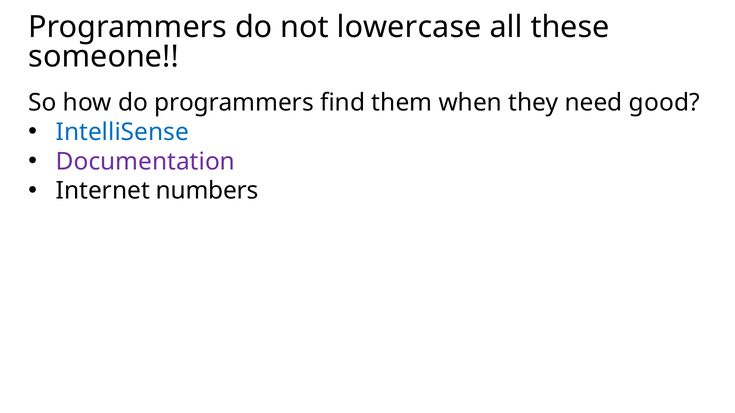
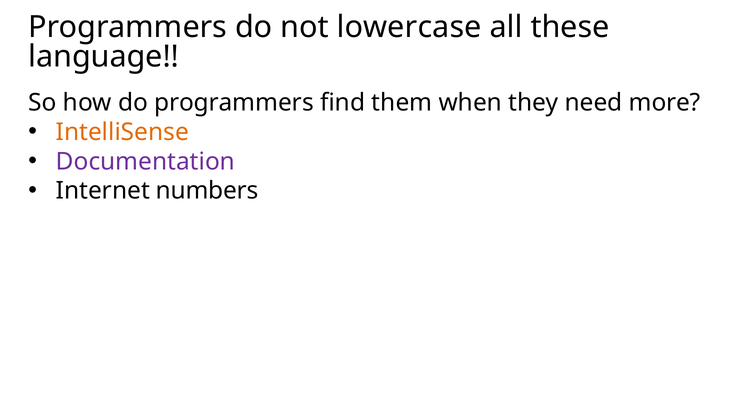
someone: someone -> language (104, 57)
good: good -> more (665, 103)
IntelliSense colour: blue -> orange (122, 132)
